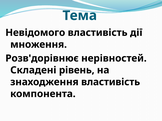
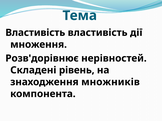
Невідомого: Невідомого -> Властивість (35, 33)
знаходження властивість: властивість -> множників (111, 82)
